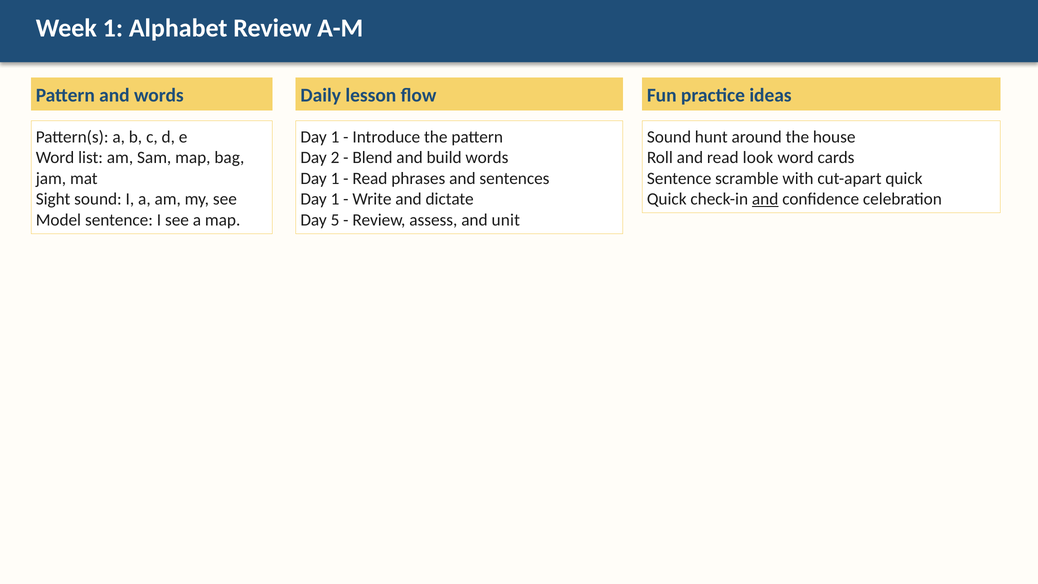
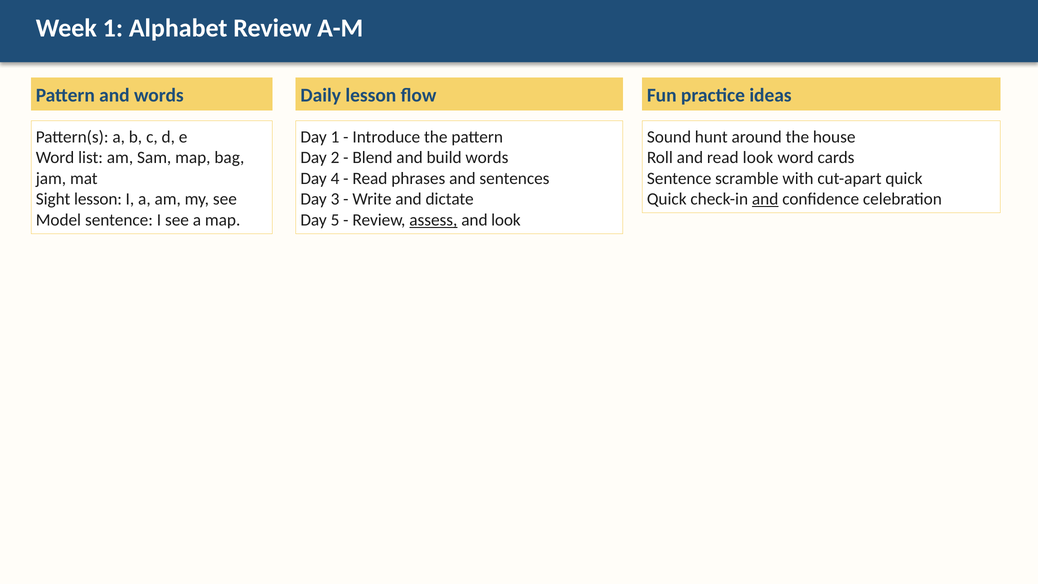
1: 1 -> 4 (335, 178)
Sight sound: sound -> lesson (98, 199)
1: 1 -> 3 (335, 199)
assess underline: none -> present (433, 220)
and unit: unit -> look (506, 220)
